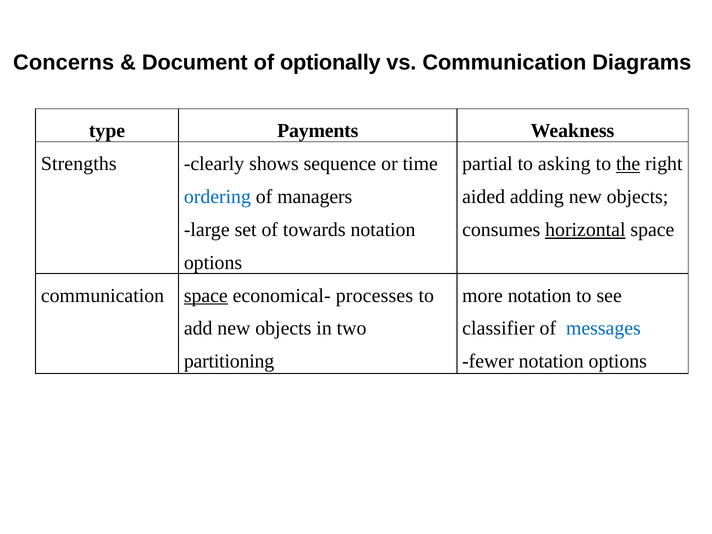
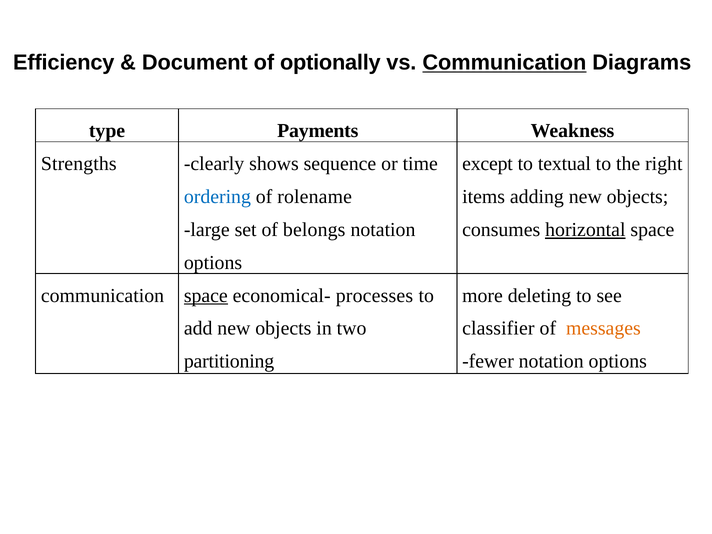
Concerns: Concerns -> Efficiency (64, 63)
Communication underline: none -> present (504, 63)
partial: partial -> except (488, 164)
asking: asking -> textual (564, 164)
the underline: present -> none (628, 164)
managers: managers -> rolename (315, 197)
aided: aided -> items (484, 197)
towards: towards -> belongs (314, 230)
more notation: notation -> deleting (539, 296)
messages colour: blue -> orange (603, 328)
